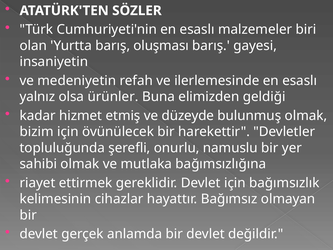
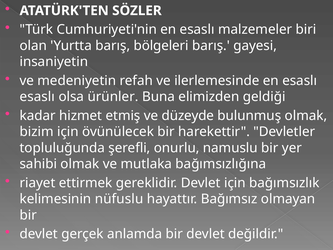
oluşması: oluşması -> bölgeleri (161, 46)
yalnız: yalnız -> esaslı (37, 97)
cihazlar: cihazlar -> nüfuslu (119, 199)
